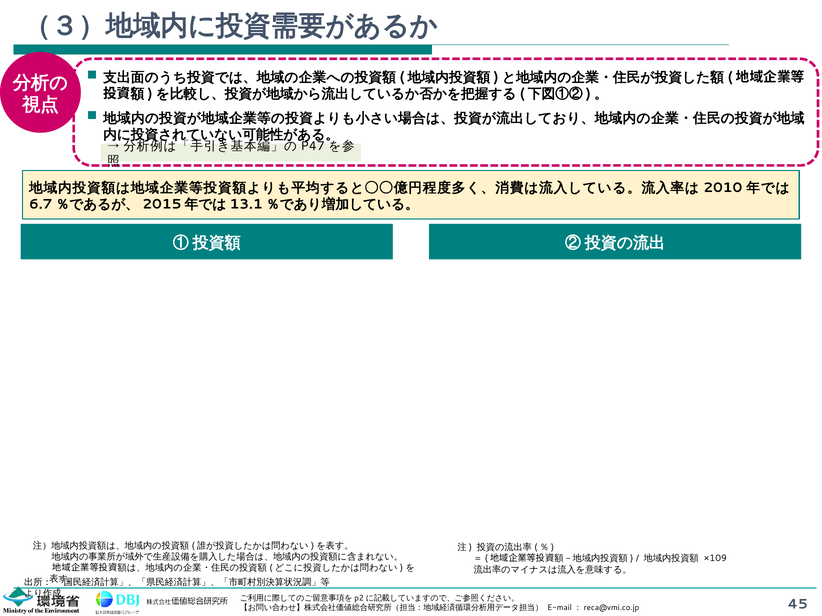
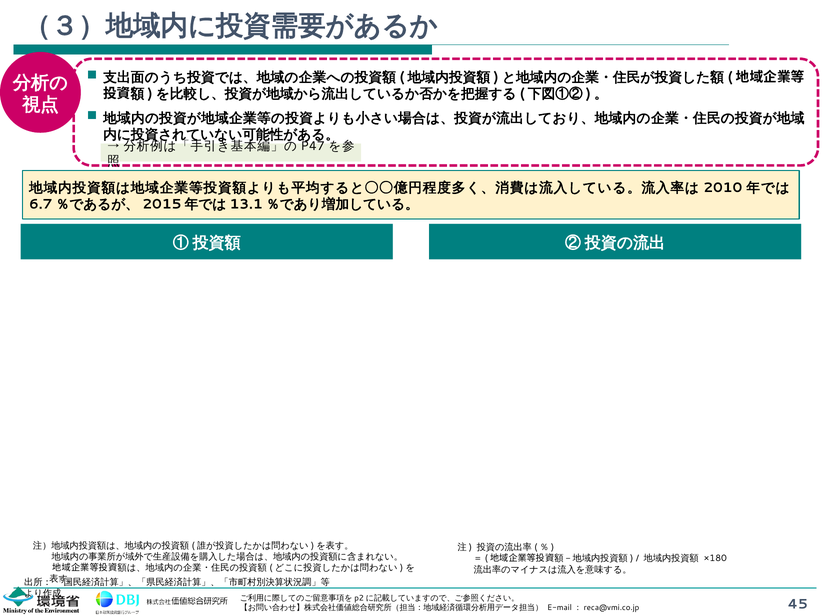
×109: ×109 -> ×180 (715, 559)
